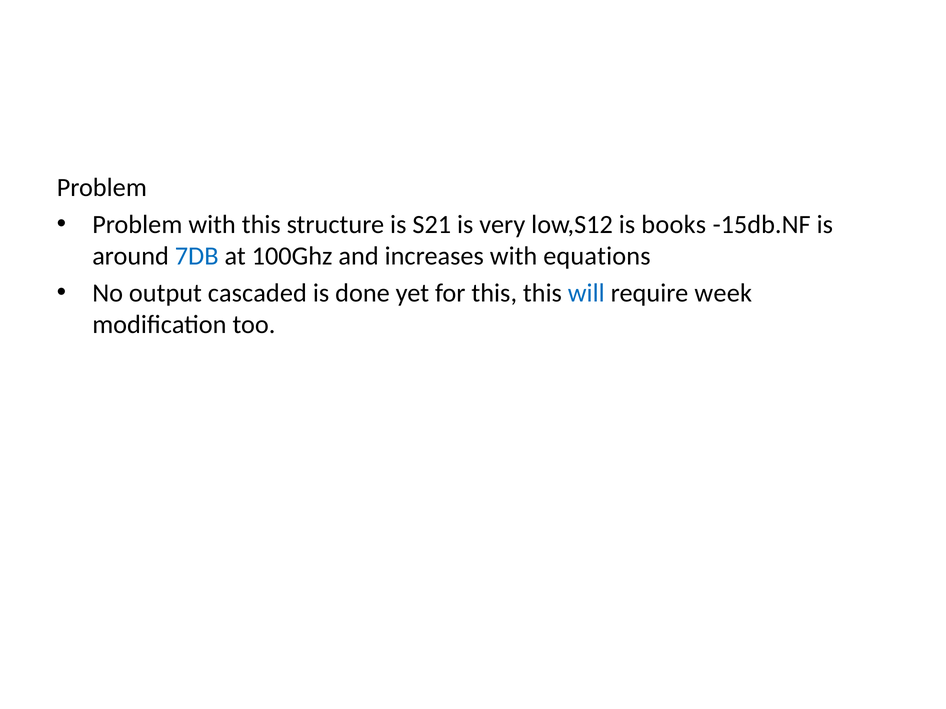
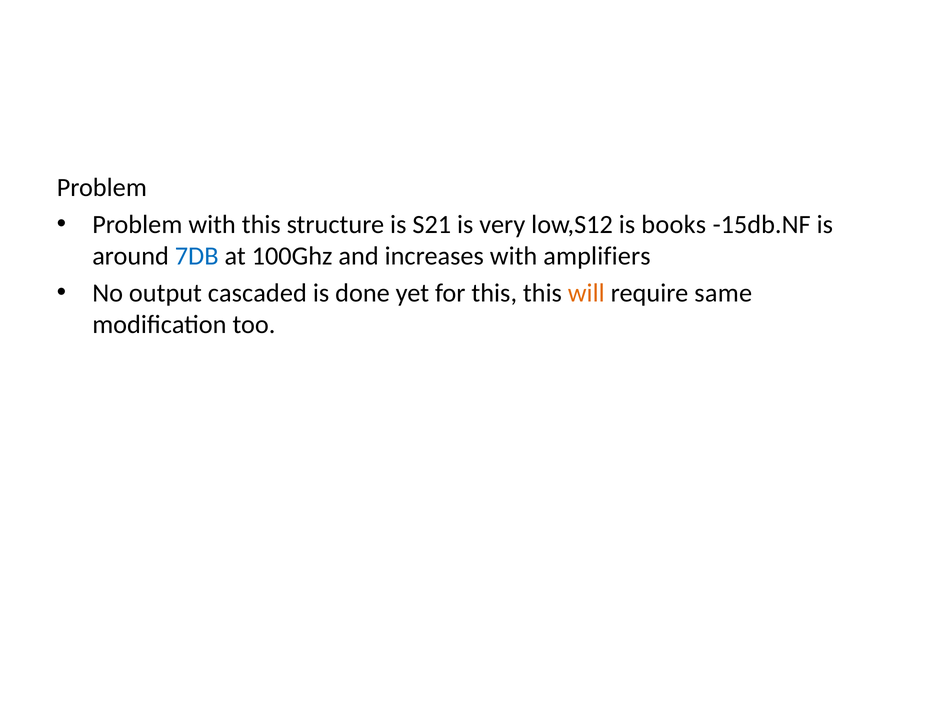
equations: equations -> amplifiers (597, 256)
will colour: blue -> orange (586, 293)
week: week -> same (723, 293)
